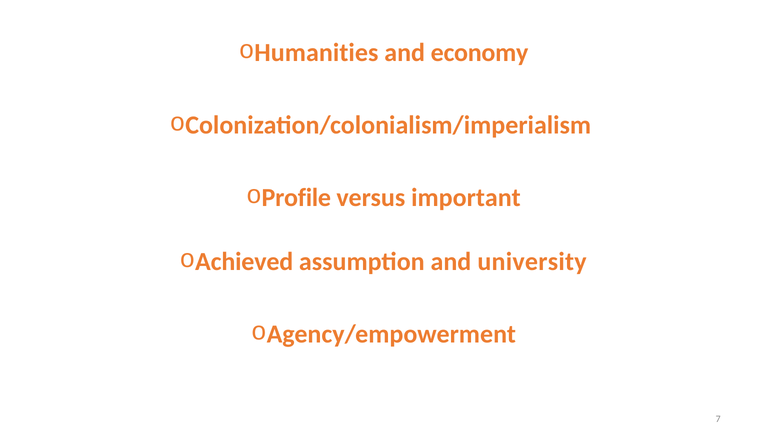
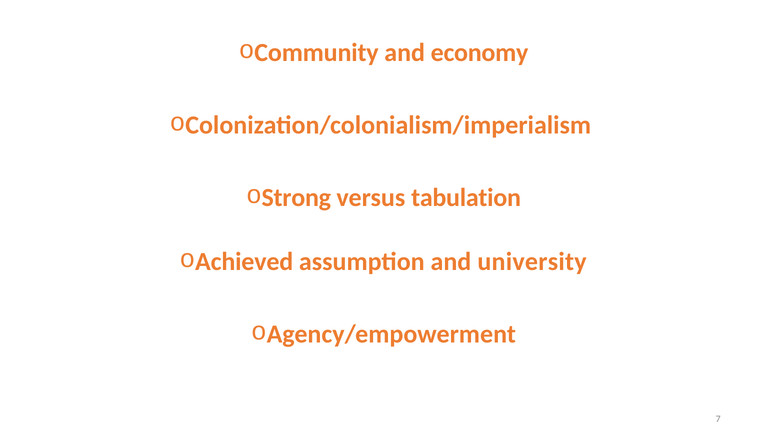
Humanities: Humanities -> Community (317, 53)
Profile: Profile -> Strong (296, 197)
important: important -> tabulation (466, 197)
